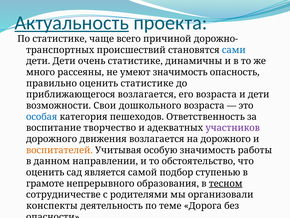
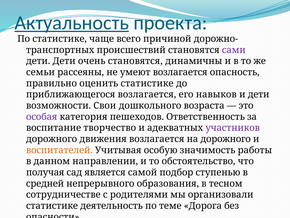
сами colour: blue -> purple (234, 50)
очень статистике: статистике -> становятся (135, 61)
много: много -> семьи (40, 72)
умеют значимость: значимость -> возлагается (180, 72)
его возраста: возраста -> навыков (216, 94)
особая colour: blue -> purple (42, 116)
оценить: оценить -> получая (45, 172)
грамоте: грамоте -> средней (45, 183)
тесном underline: present -> none (226, 183)
конспекты: конспекты -> статистике (52, 205)
